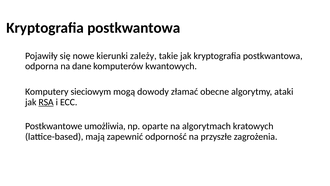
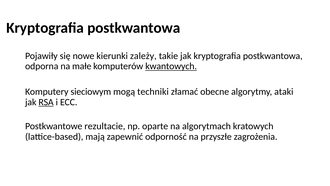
dane: dane -> małe (82, 66)
kwantowych underline: none -> present (171, 66)
dowody: dowody -> techniki (153, 91)
umożliwia: umożliwia -> rezultacie (105, 126)
